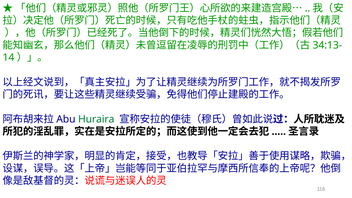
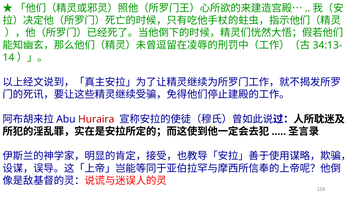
Huraira colour: green -> red (96, 119)
